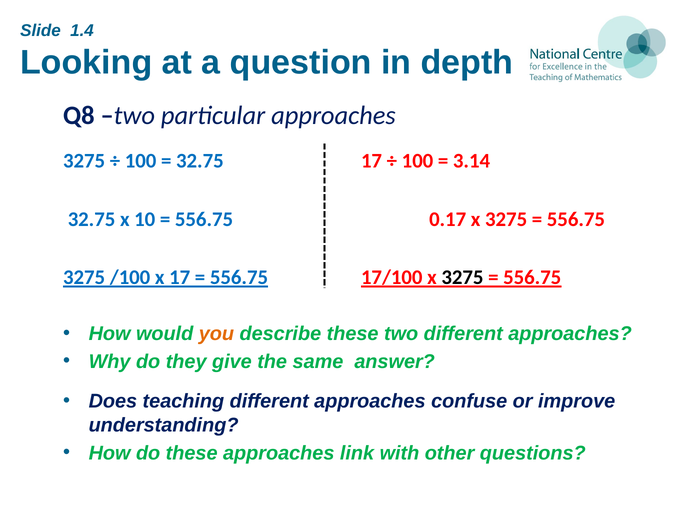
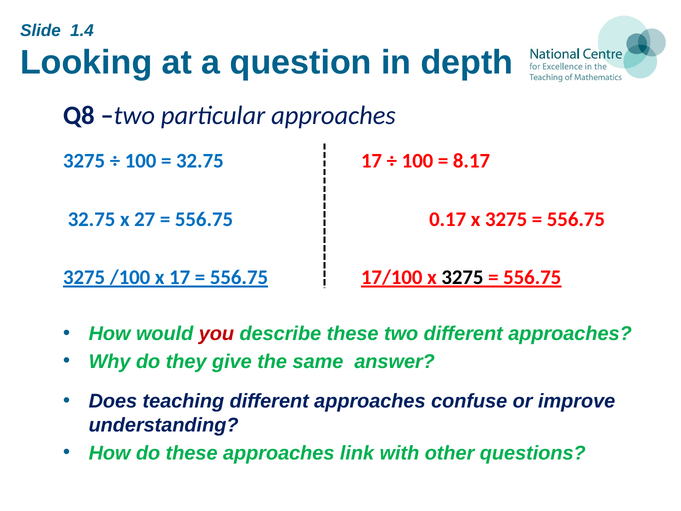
3.14: 3.14 -> 8.17 (472, 161)
10: 10 -> 27 (145, 219)
you colour: orange -> red (216, 334)
